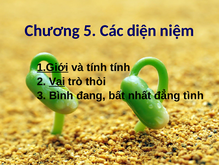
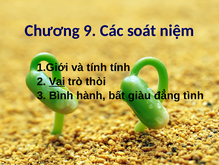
5: 5 -> 9 (90, 31)
diện: diện -> soát (142, 31)
1.Giới underline: present -> none (53, 67)
đang: đang -> hành (91, 95)
nhất: nhất -> giàu (139, 95)
